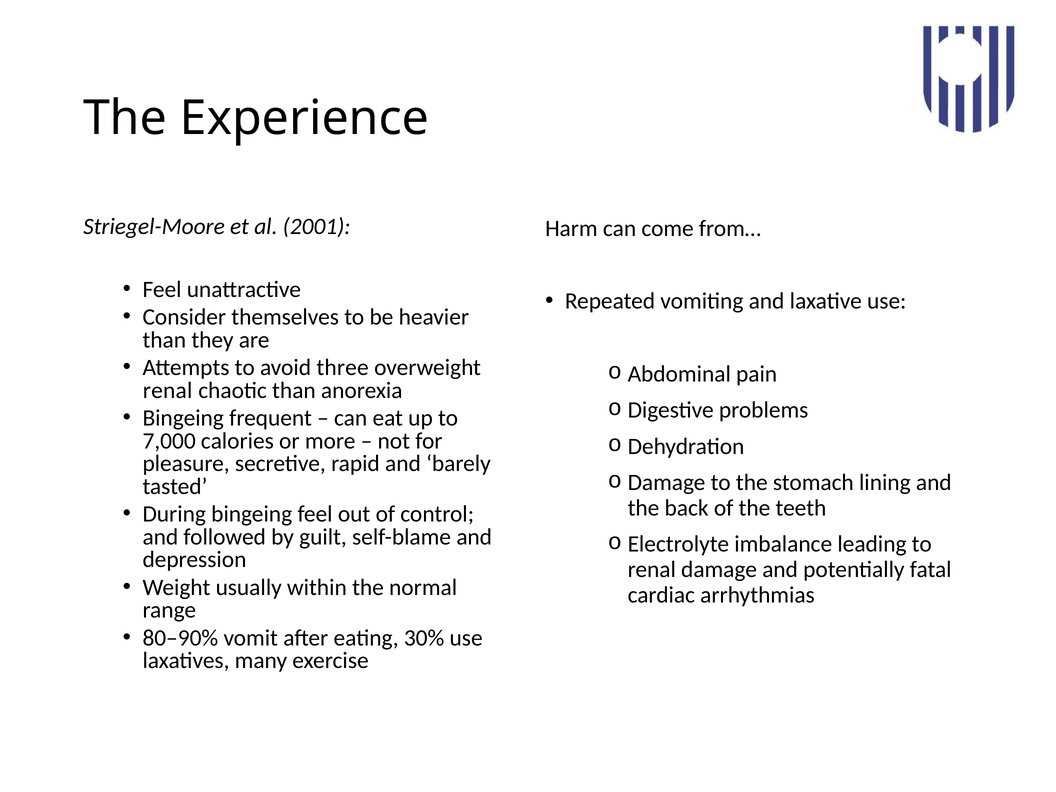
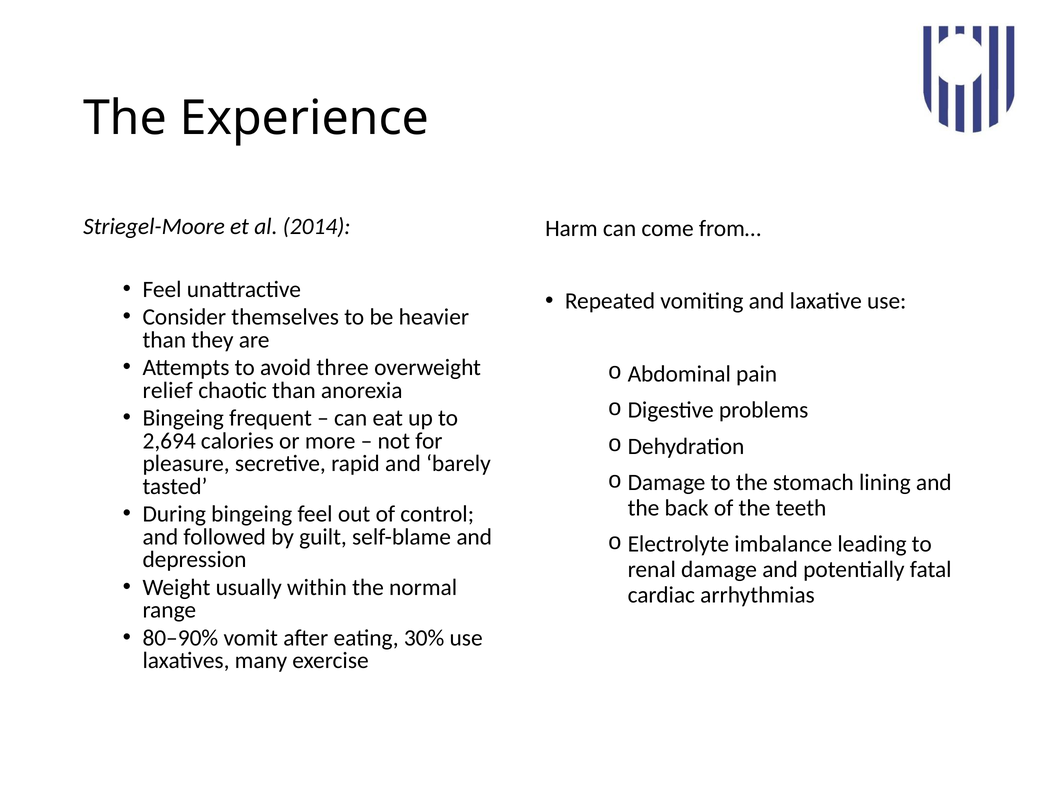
2001: 2001 -> 2014 (317, 227)
renal: renal -> relief (168, 390)
7,000: 7,000 -> 2,694 (169, 441)
